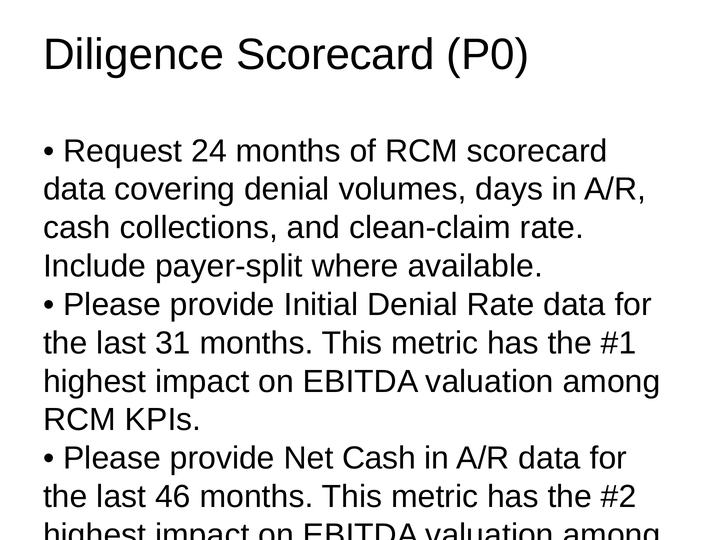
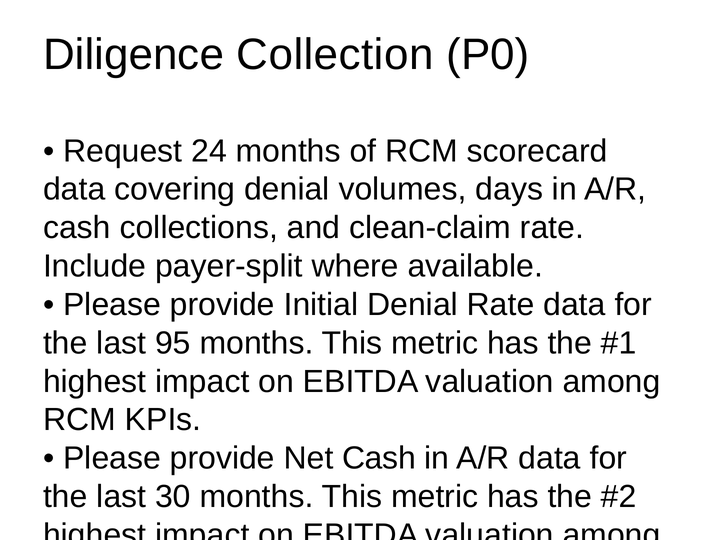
Diligence Scorecard: Scorecard -> Collection (335, 55)
31: 31 -> 95 (173, 343)
46: 46 -> 30 (173, 497)
